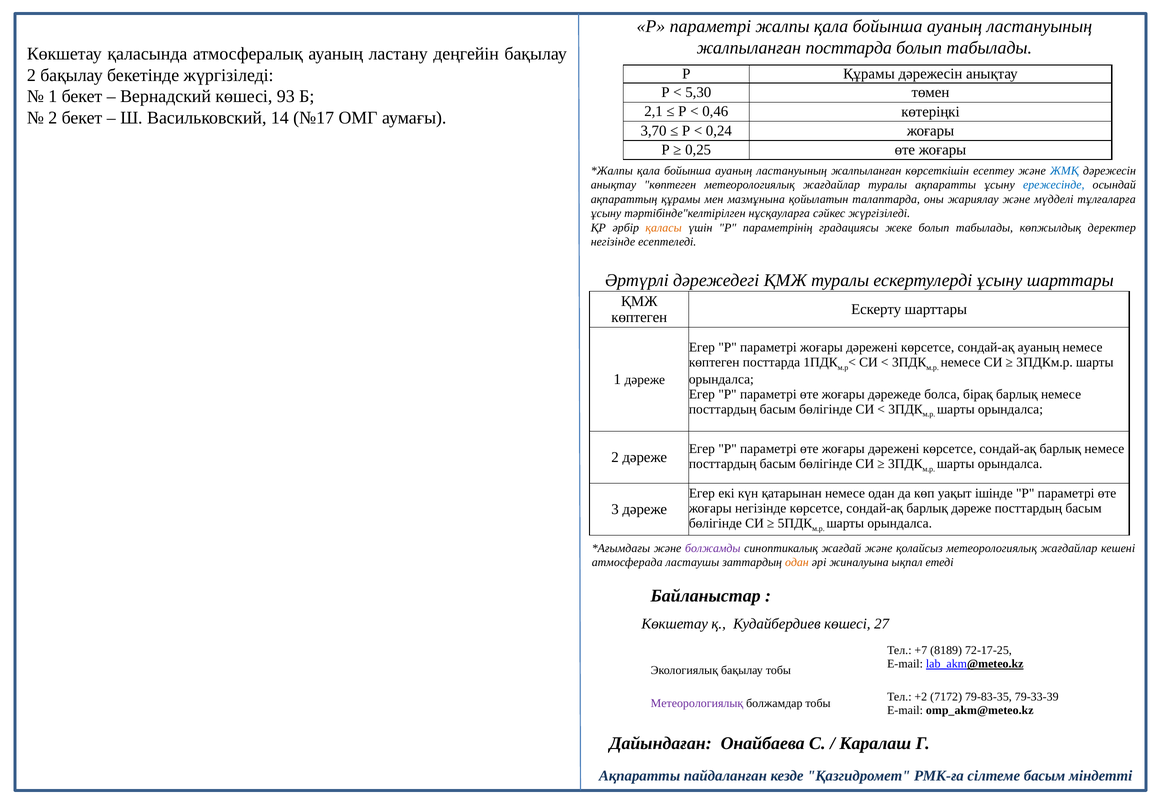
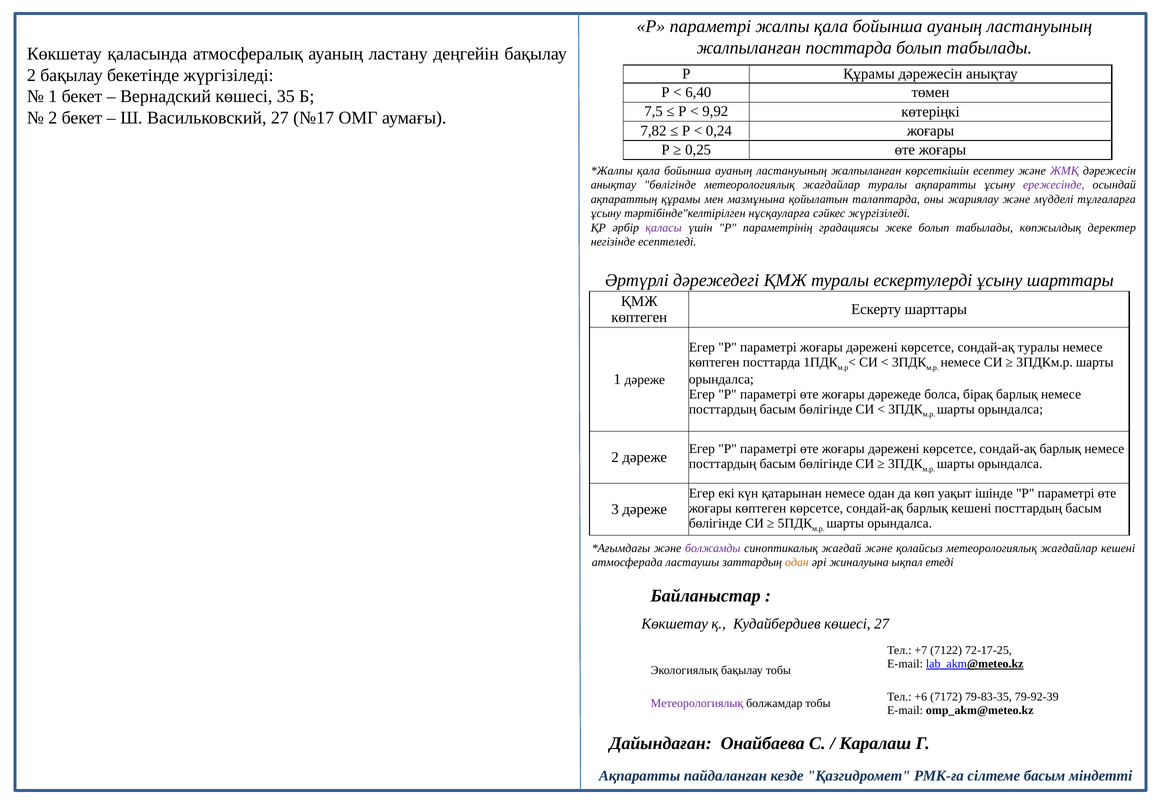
5,30: 5,30 -> 6,40 (698, 92)
93: 93 -> 35 (286, 97)
2,1: 2,1 -> 7,5 (654, 111)
0,46: 0,46 -> 9,92 (715, 111)
Васильковский 14: 14 -> 27 (280, 118)
3,70: 3,70 -> 7,82 (654, 131)
ЖМҚ colour: blue -> purple (1064, 171)
анықтау көптеген: көптеген -> бөлігінде (670, 185)
ережесінде colour: blue -> purple (1054, 185)
қаласы colour: orange -> purple (664, 228)
сондай-ақ ауаның: ауаның -> туралы (1038, 347)
жоғары негізінде: негізінде -> көптеген (761, 508)
барлық дәреже: дәреже -> кешені (971, 508)
8189: 8189 -> 7122 (946, 650)
+2: +2 -> +6 (921, 697)
79-33-39: 79-33-39 -> 79-92-39 (1037, 697)
